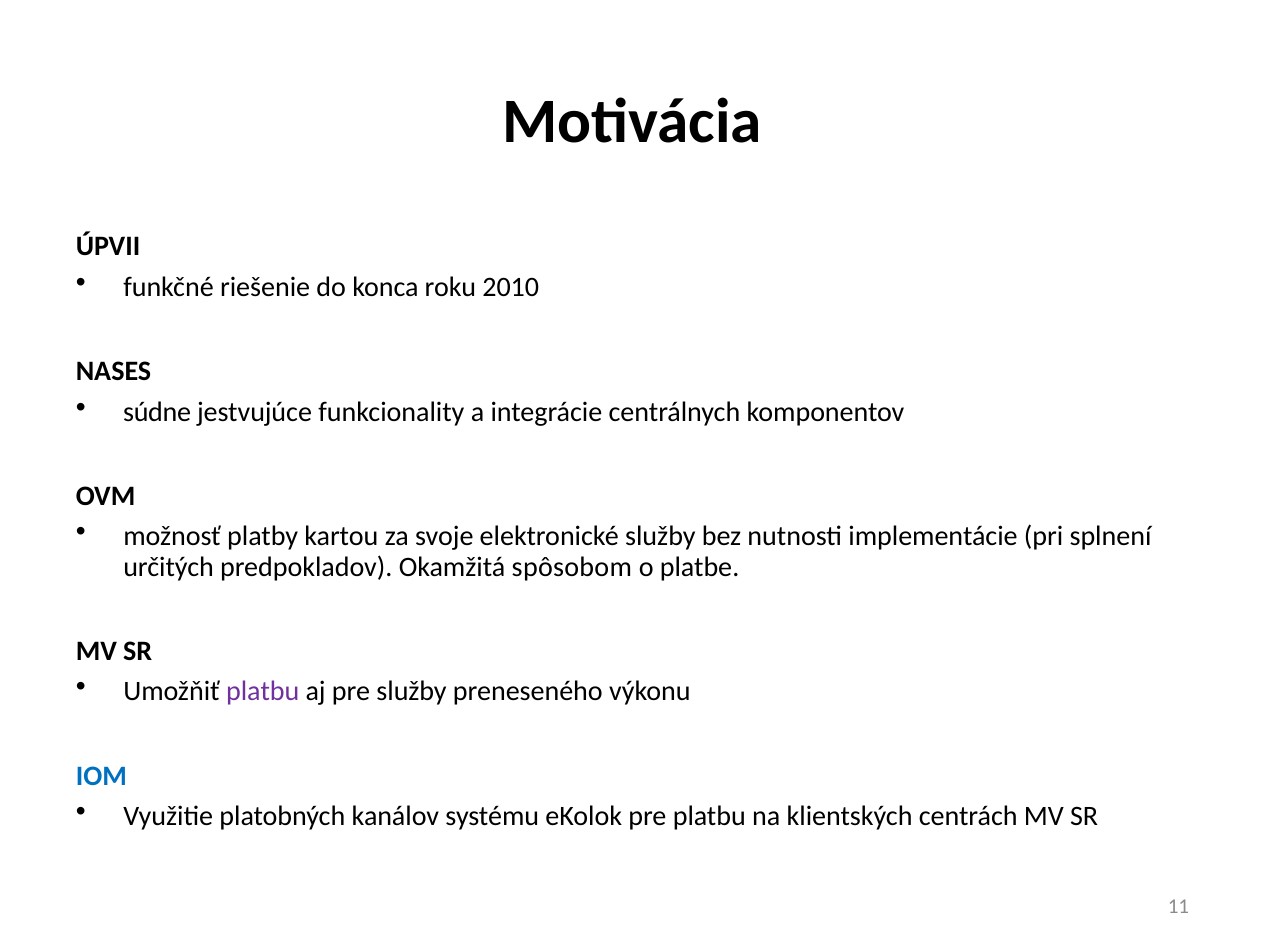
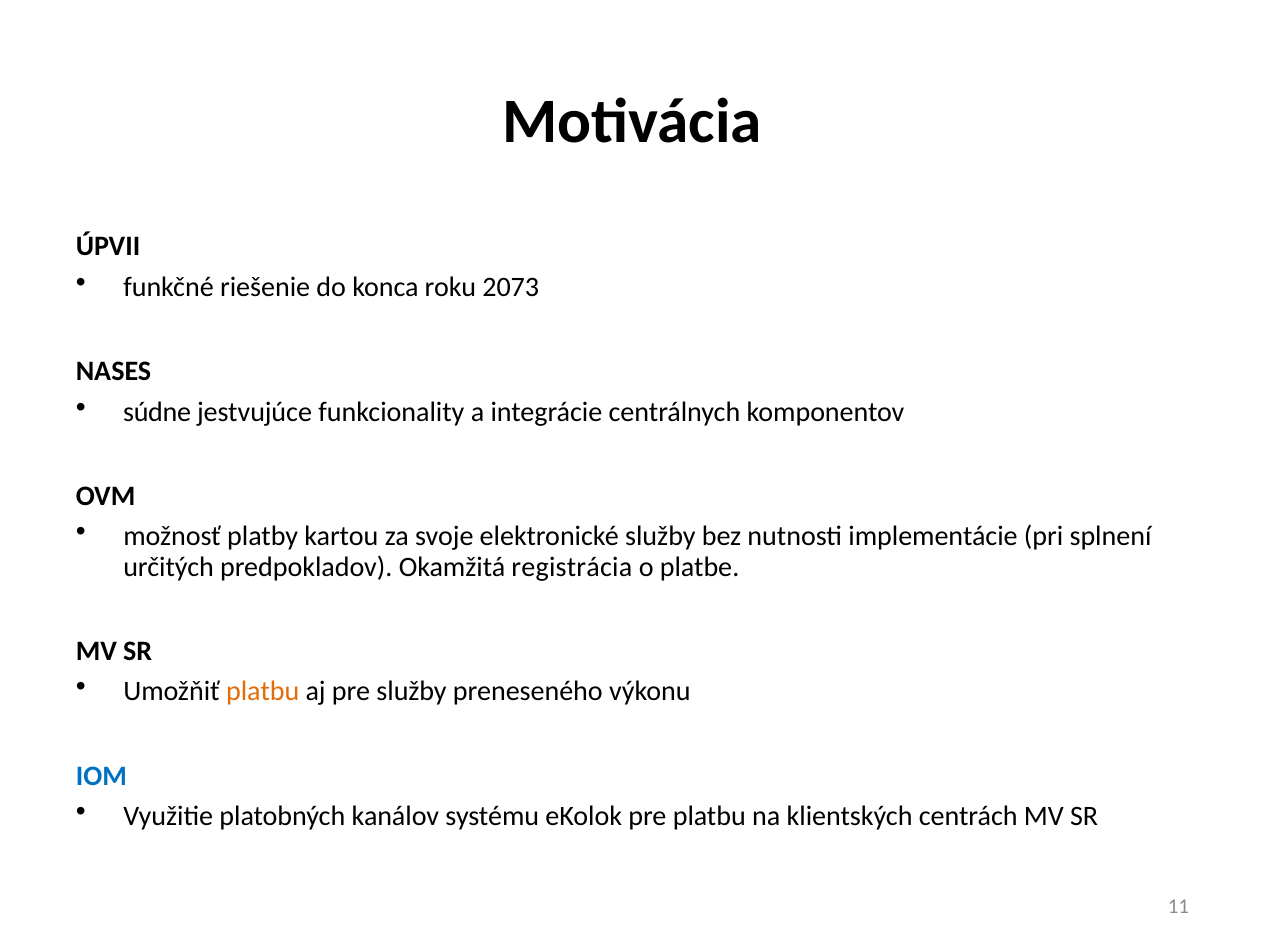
2010: 2010 -> 2073 (511, 287)
spôsobom: spôsobom -> registrácia (572, 567)
platbu colour: purple -> orange (263, 691)
